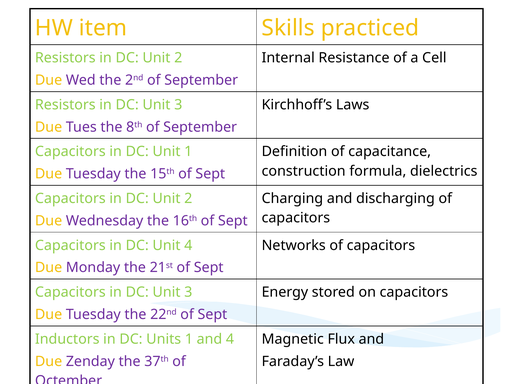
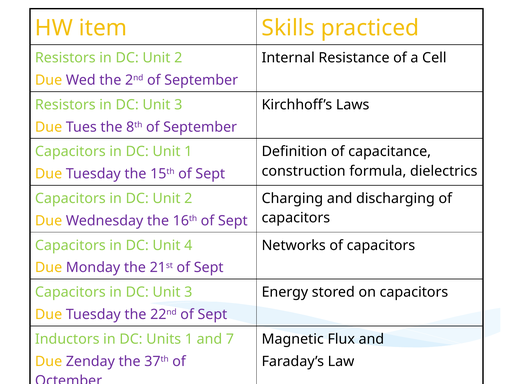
and 4: 4 -> 7 (230, 339)
